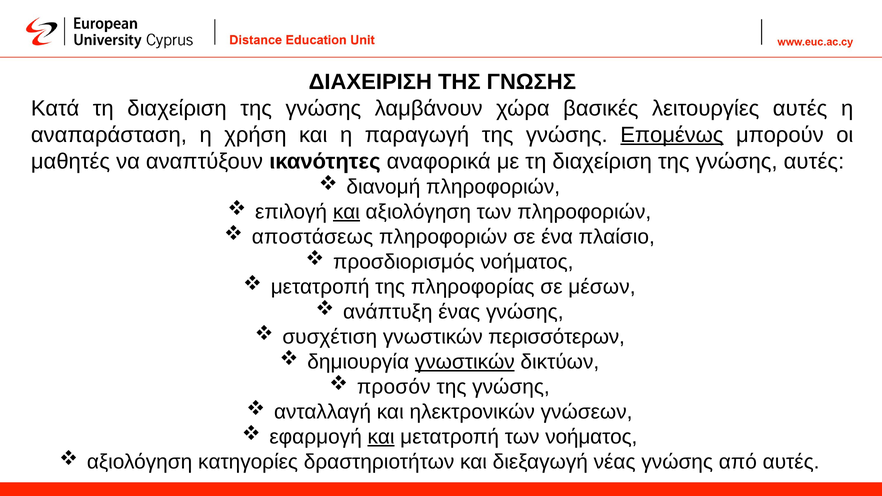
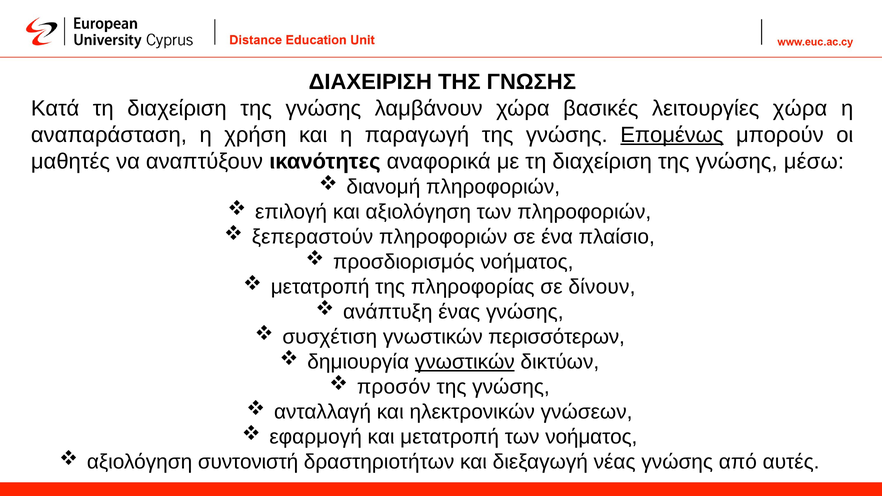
λειτουργίες αυτές: αυτές -> χώρα (800, 108)
γνώσης αυτές: αυτές -> μέσω (814, 161)
και underline: present -> none (346, 212)
αποστάσεως: αποστάσεως -> ξεπεραστούν (313, 237)
μέσων: μέσων -> δίνουν (602, 287)
και underline: present -> none (381, 437)
κατηγορίες: κατηγορίες -> συντονιστή (248, 462)
